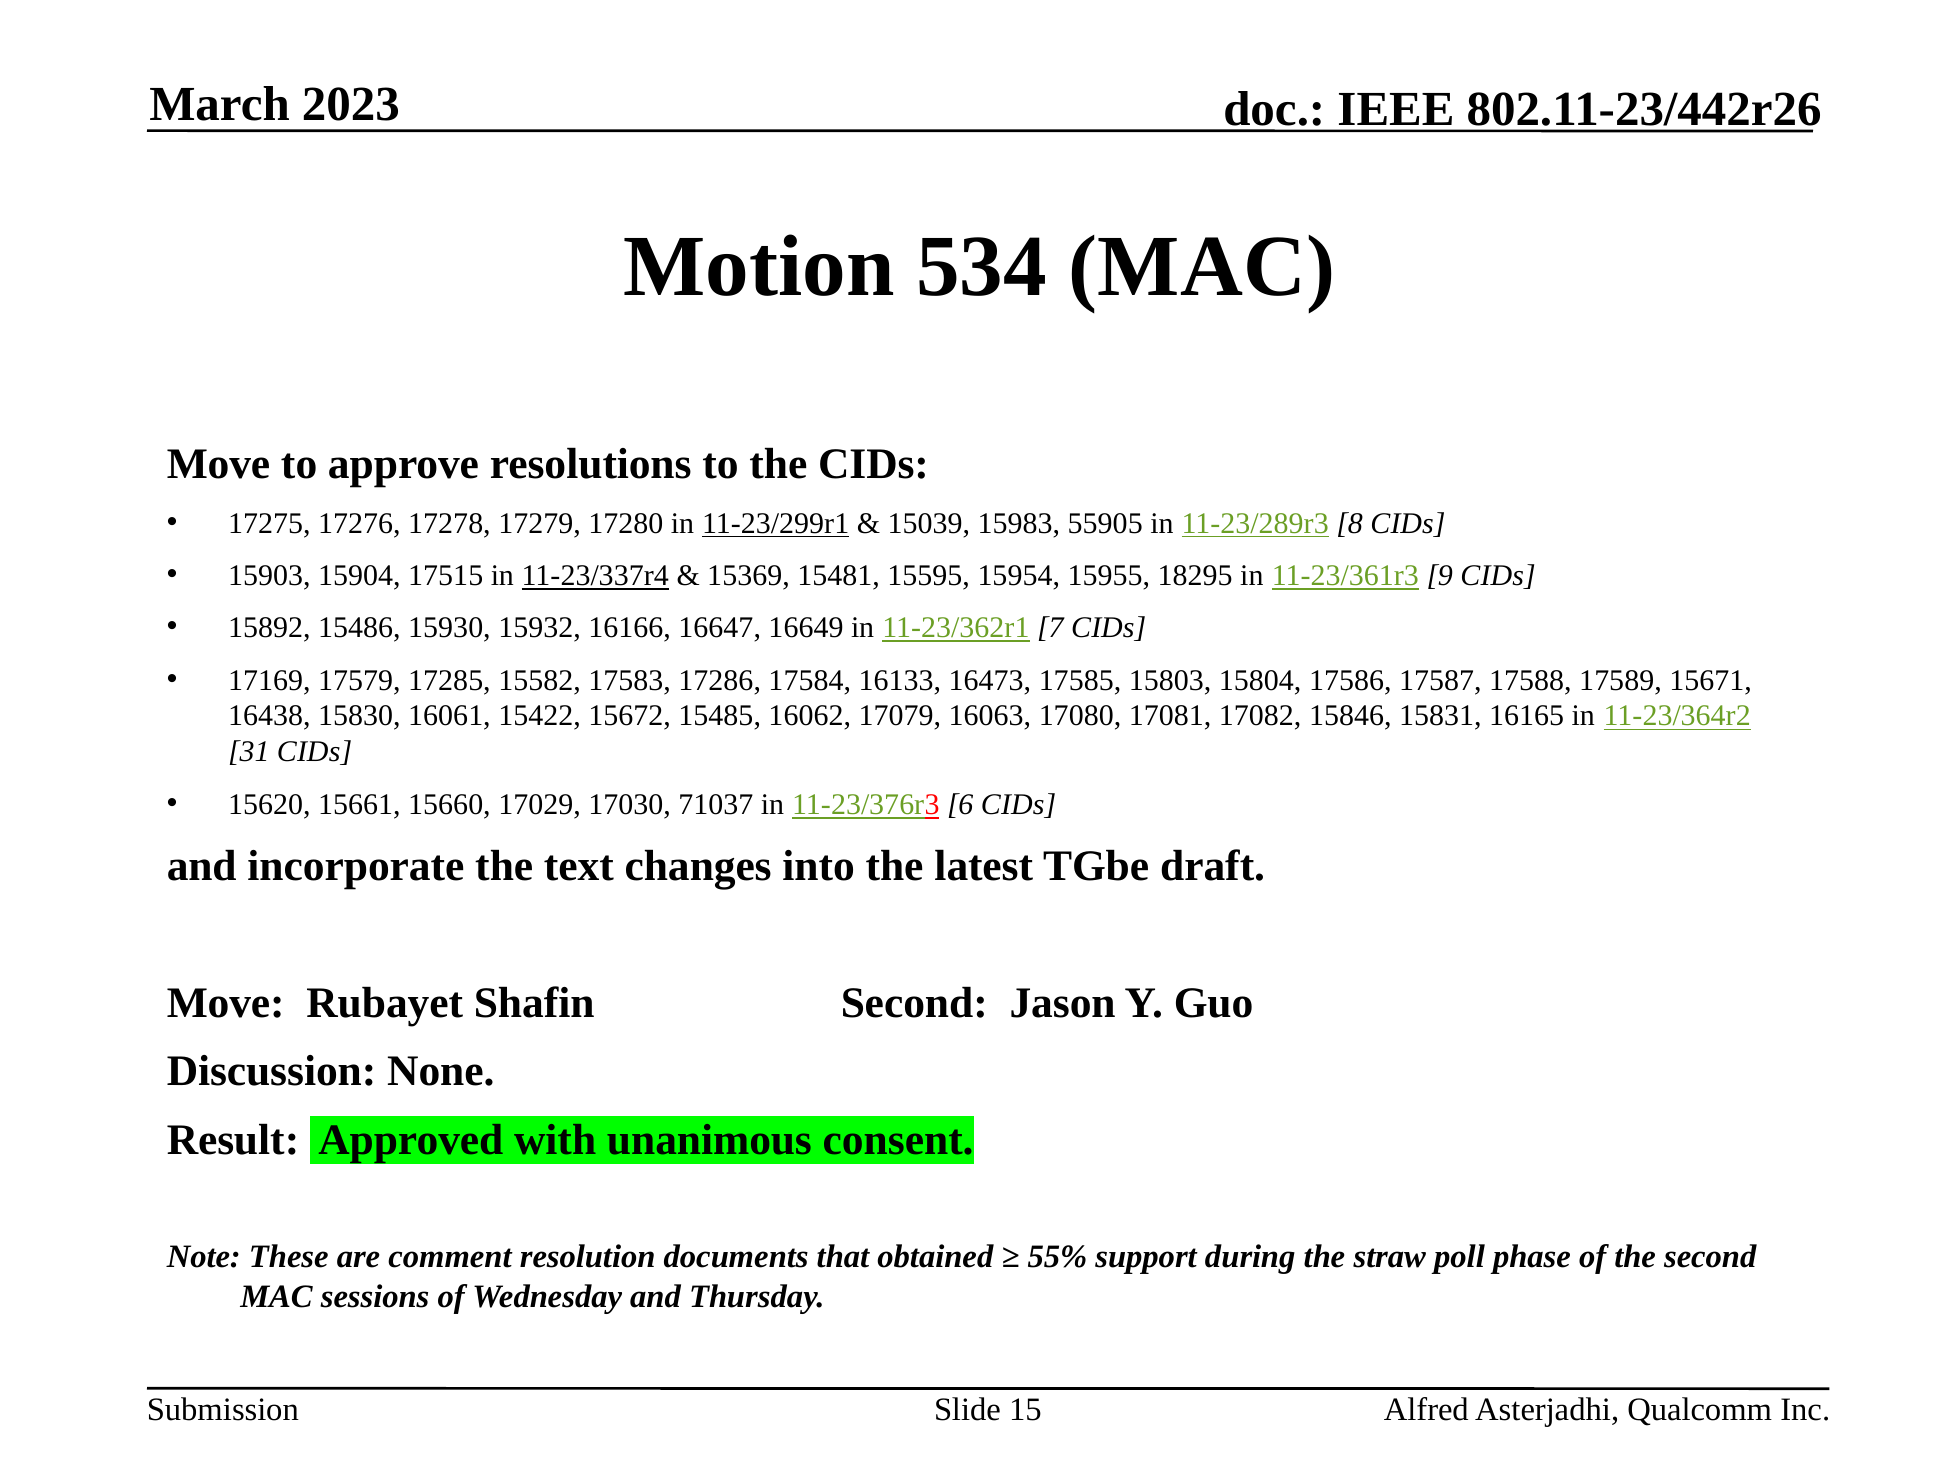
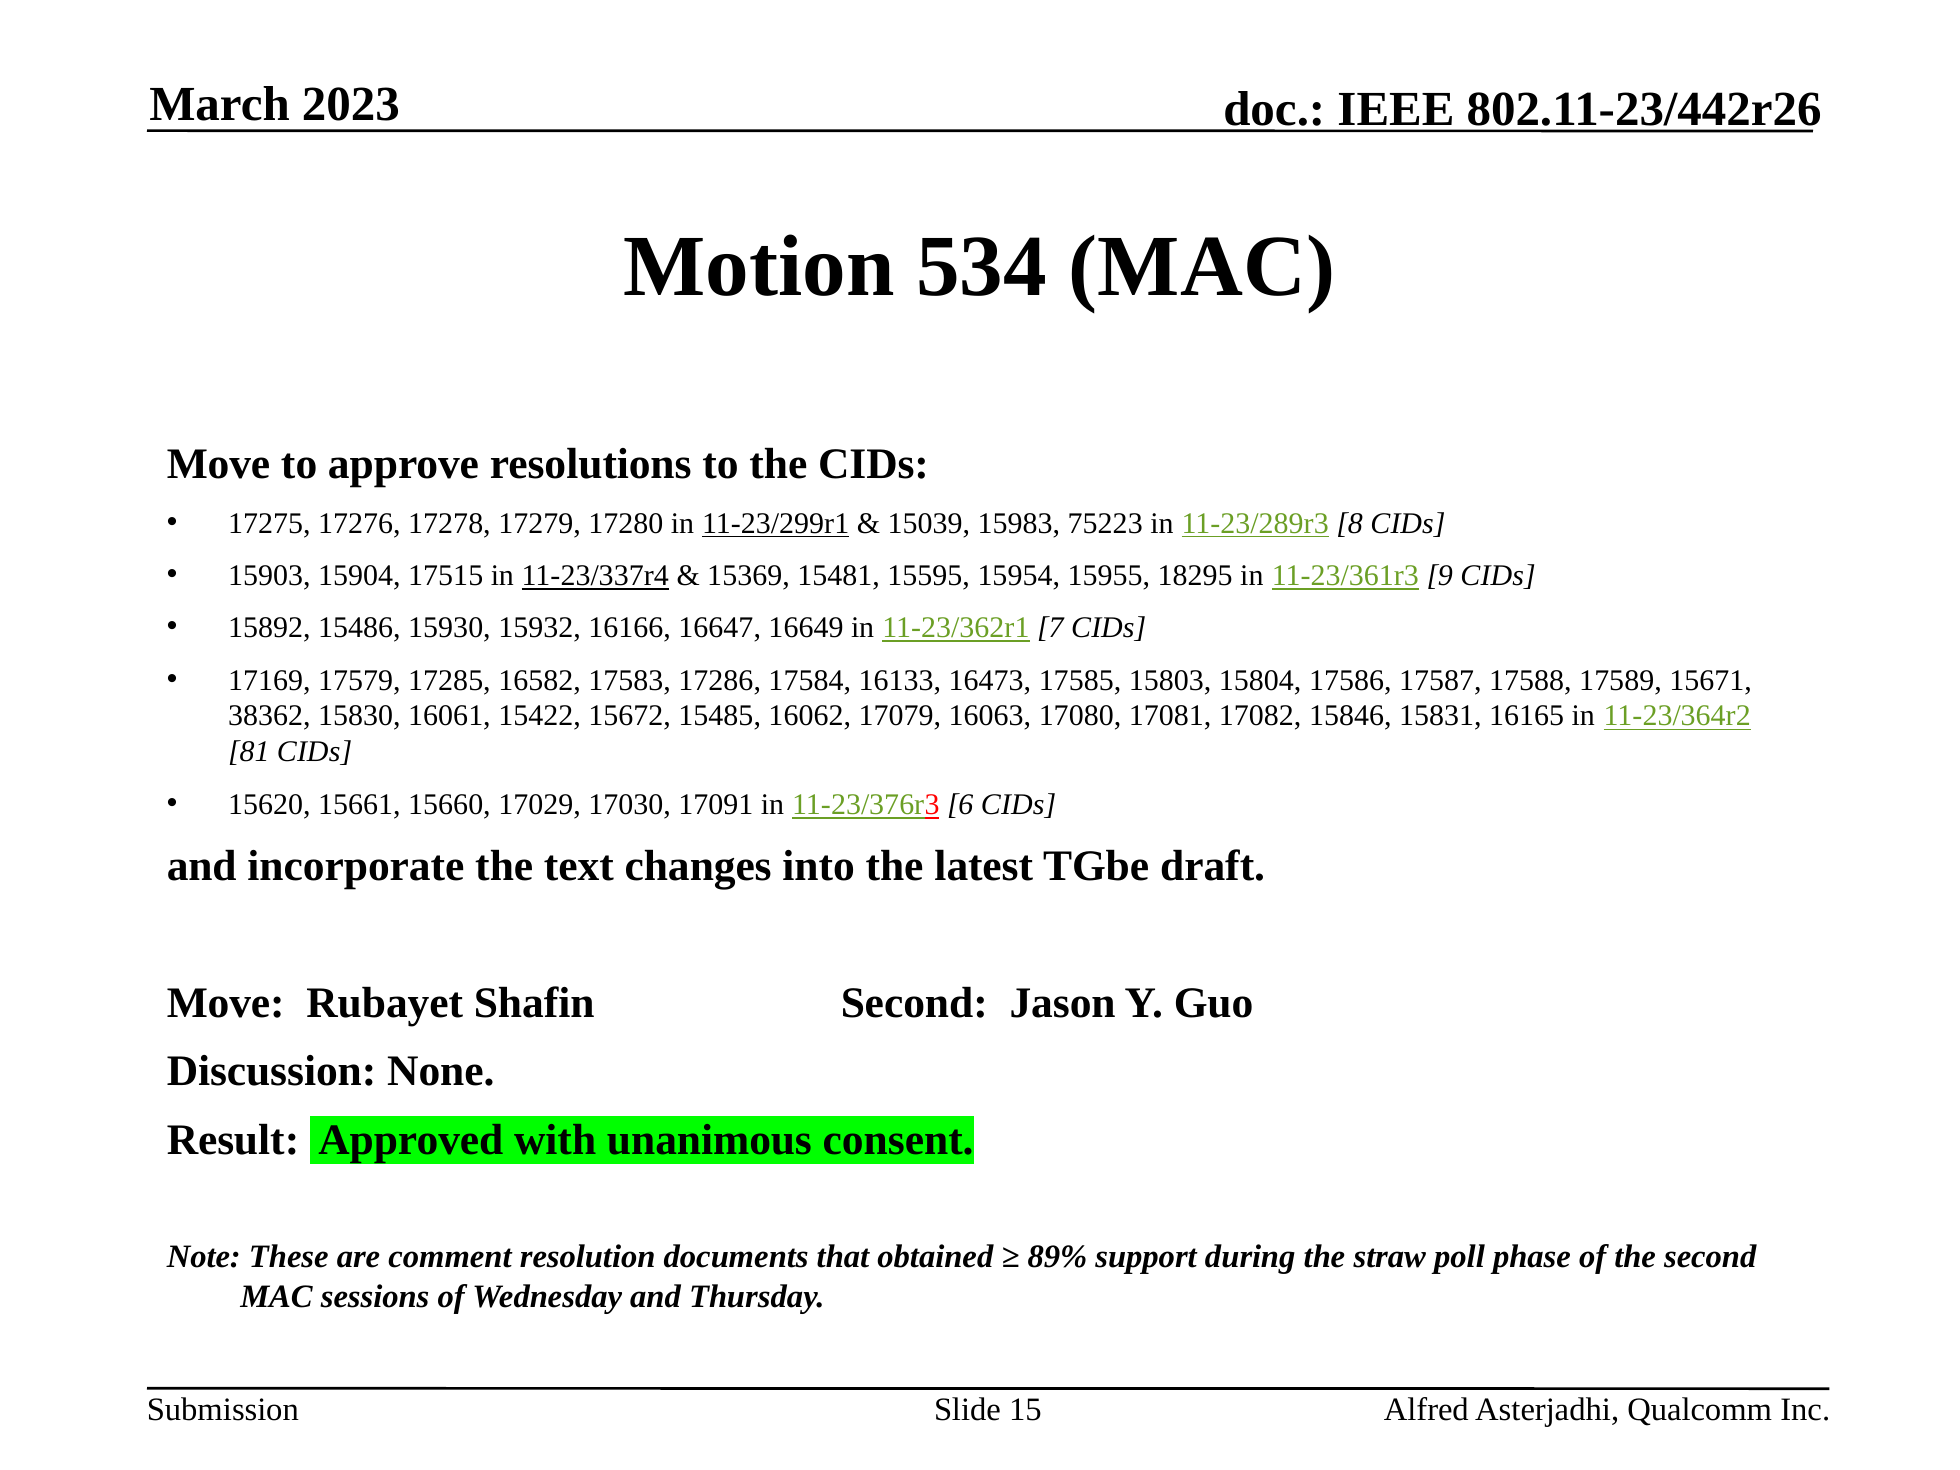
55905: 55905 -> 75223 (1105, 523)
15582: 15582 -> 16582 (540, 680)
16438: 16438 -> 38362 (269, 716)
31: 31 -> 81 (249, 752)
71037: 71037 -> 17091 (716, 804)
55%: 55% -> 89% (1058, 1257)
